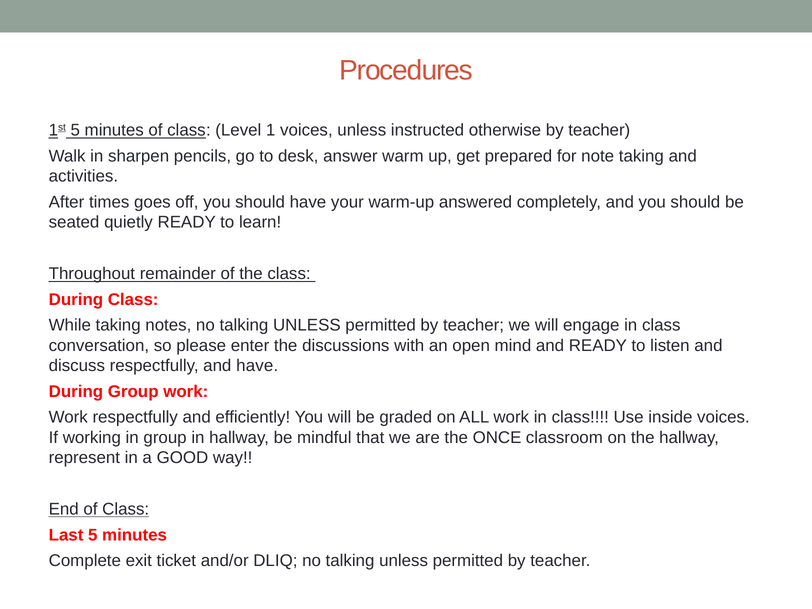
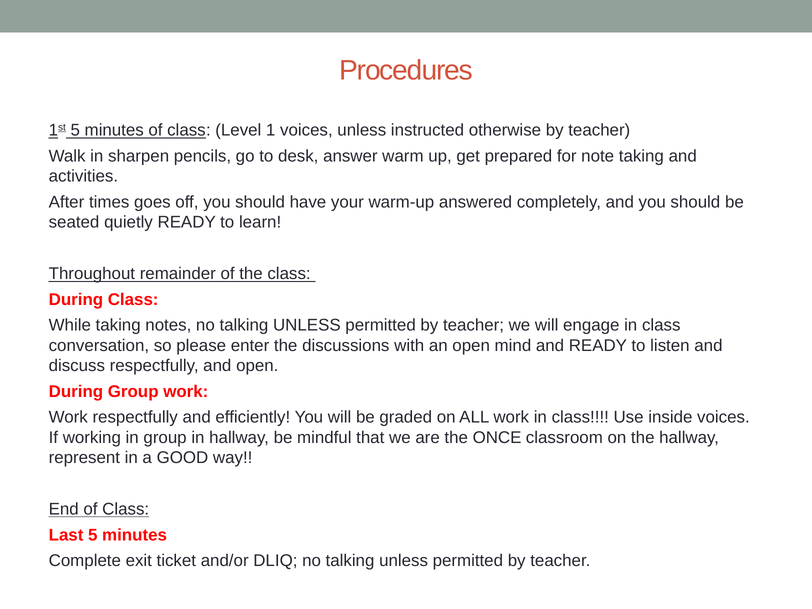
and have: have -> open (257, 366)
